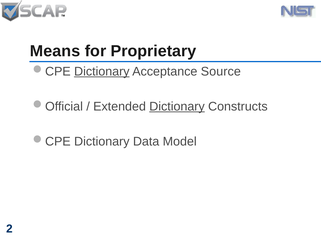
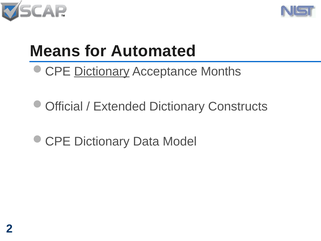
Proprietary: Proprietary -> Automated (153, 51)
Source: Source -> Months (221, 71)
Dictionary underline: present -> none (177, 106)
